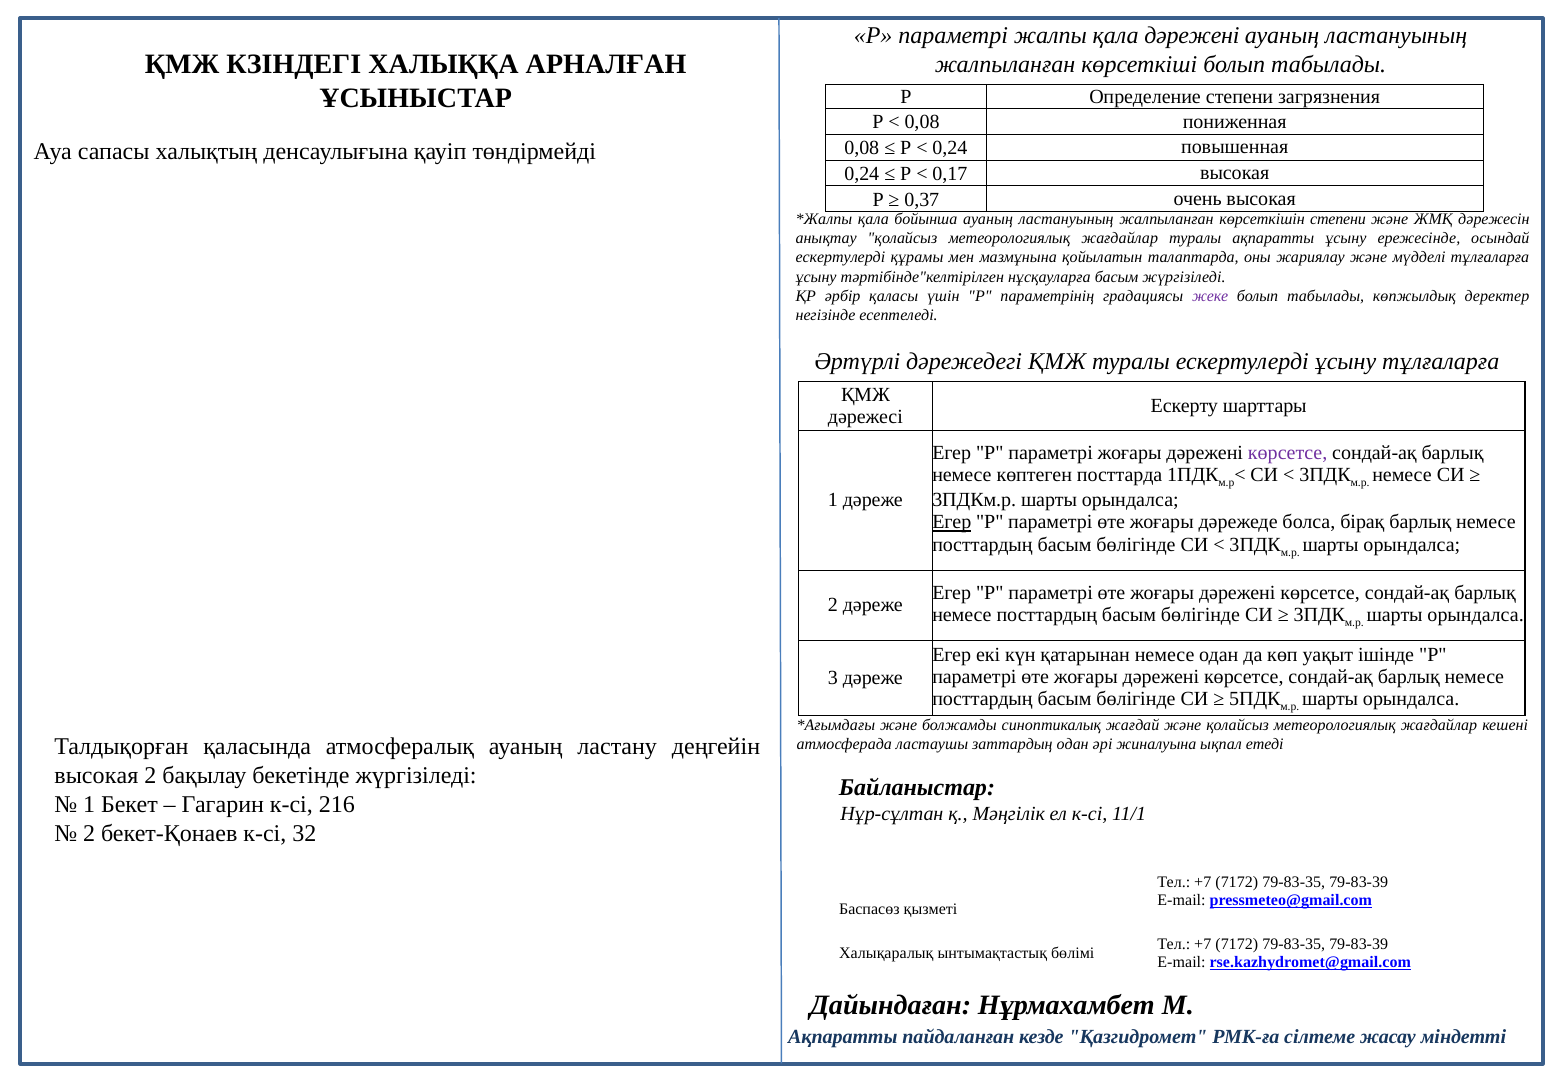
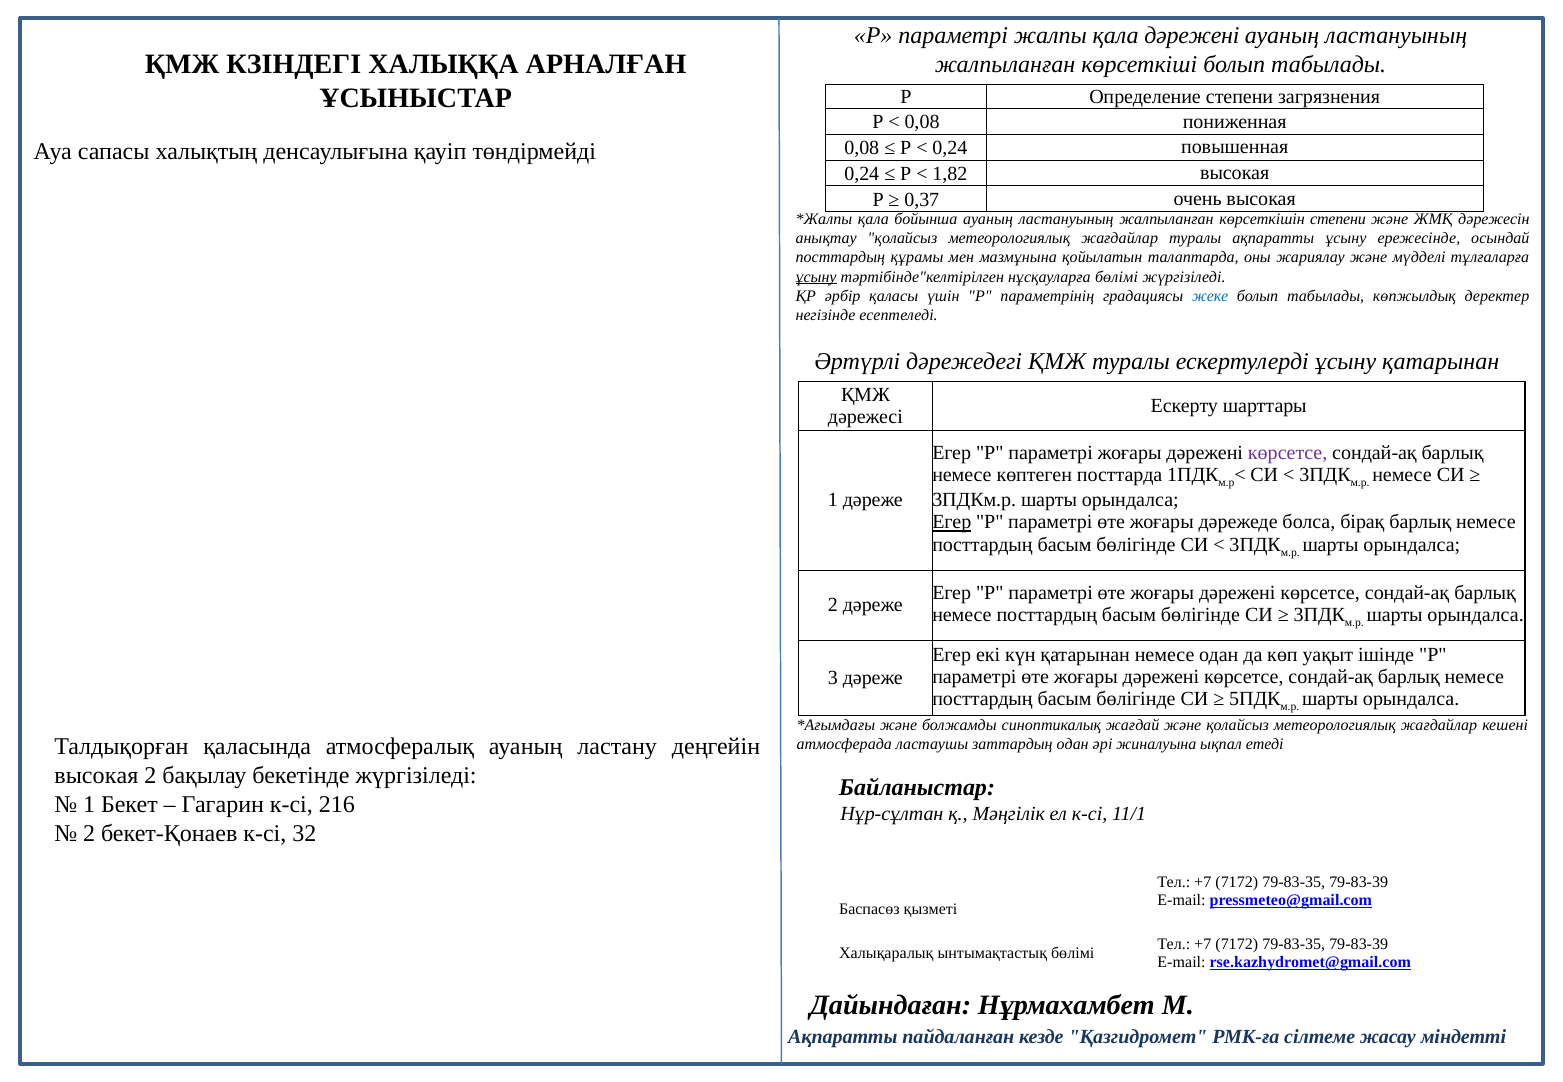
0,17: 0,17 -> 1,82 (950, 174)
ескертулерді: ескертулерді -> посттардың (840, 258)
ұсыну underline: none -> present (816, 277)
нұсқауларға басым: басым -> бөлімі (1116, 277)
жеке colour: purple -> blue (1210, 296)
ұсыну тұлғаларға: тұлғаларға -> қатарынан (1441, 362)
